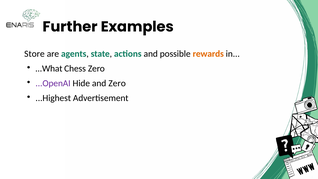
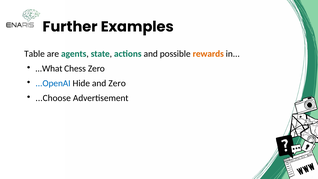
Store: Store -> Table (34, 54)
...OpenAI colour: purple -> blue (53, 83)
...Highest: ...Highest -> ...Choose (53, 98)
